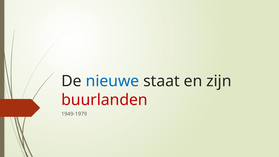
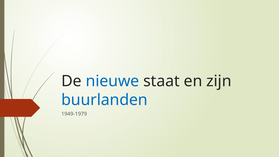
buurlanden colour: red -> blue (104, 100)
